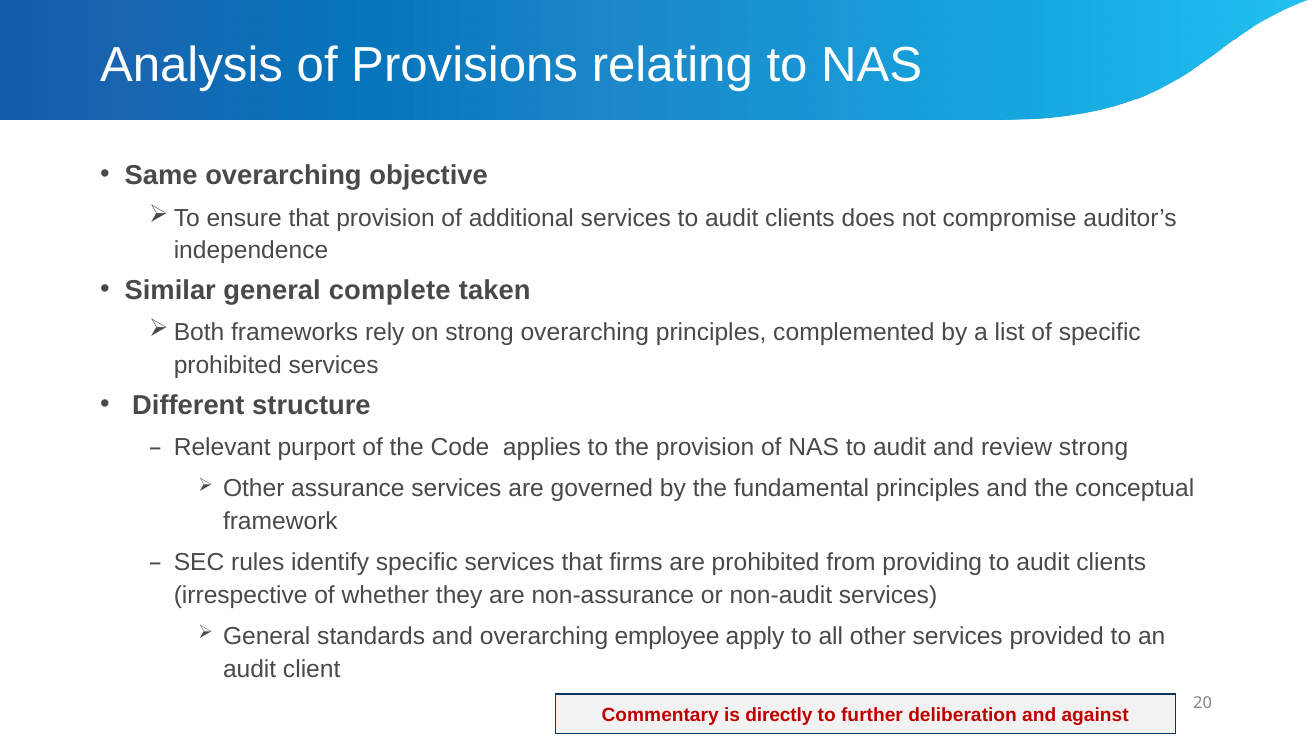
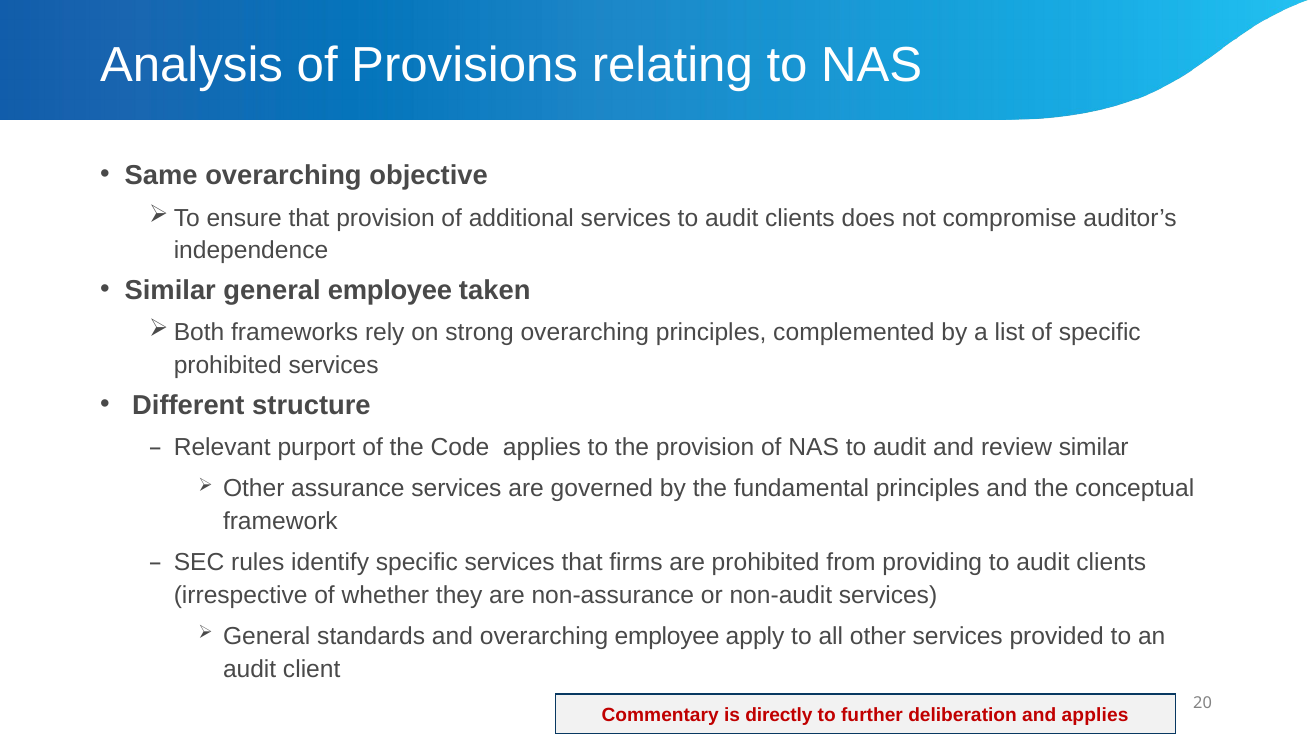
general complete: complete -> employee (390, 290)
review strong: strong -> similar (1094, 448)
and against: against -> applies (1095, 715)
